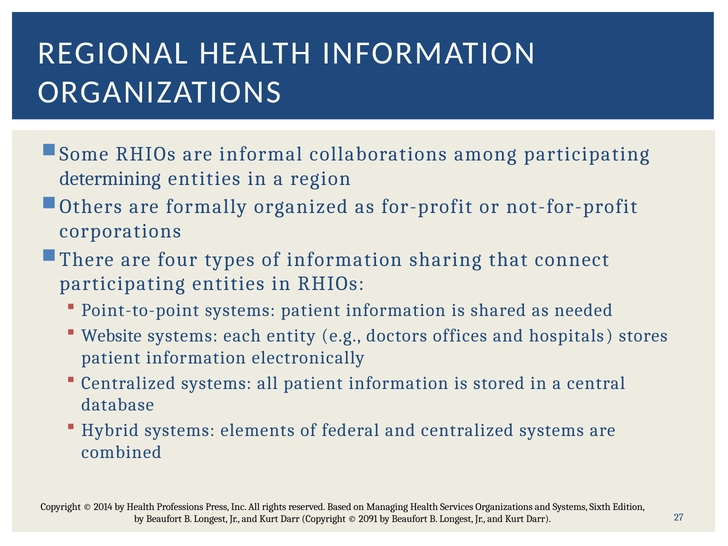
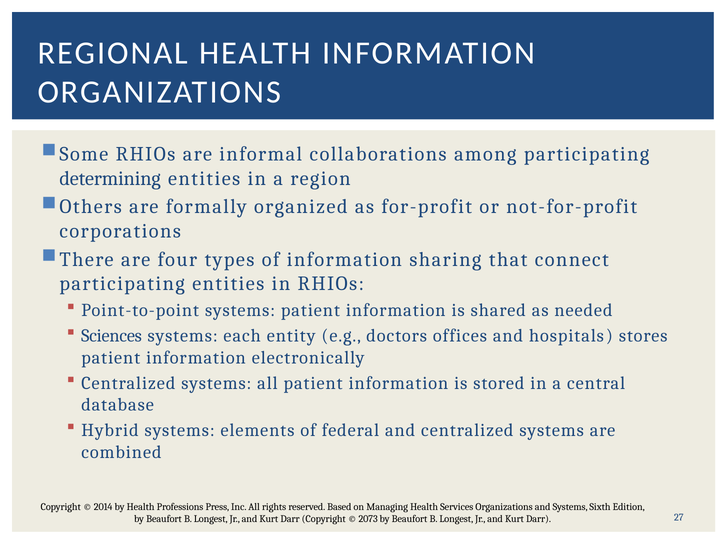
Website: Website -> Sciences (112, 336)
2091: 2091 -> 2073 (368, 519)
